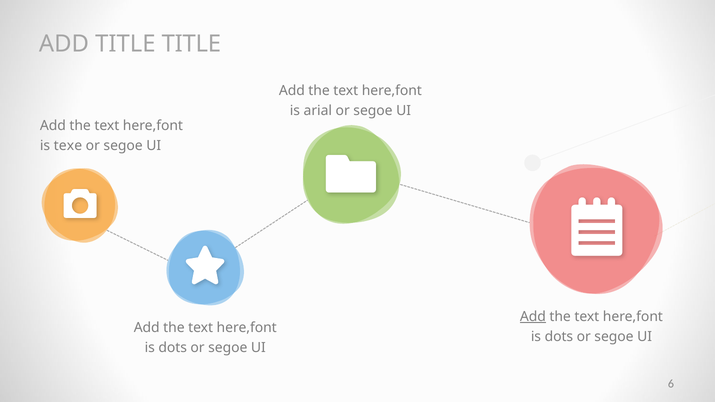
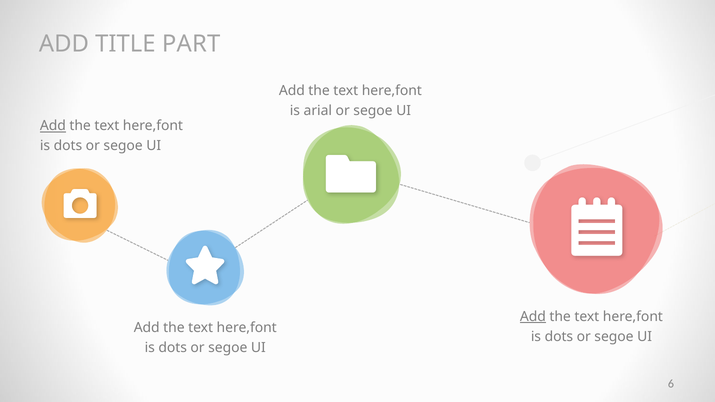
TITLE TITLE: TITLE -> PART (191, 44)
Add underline: none -> present (53, 126)
texe: texe -> dots (68, 146)
